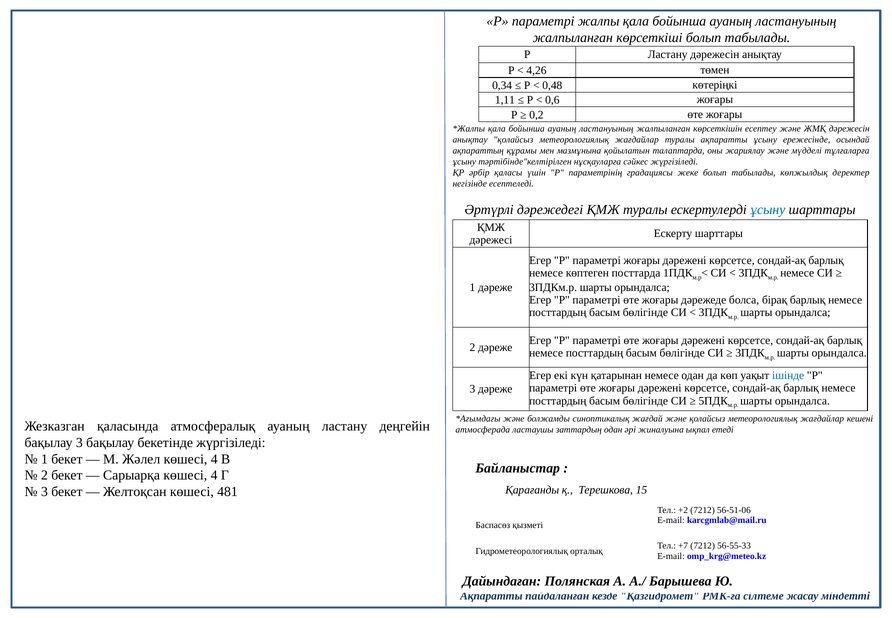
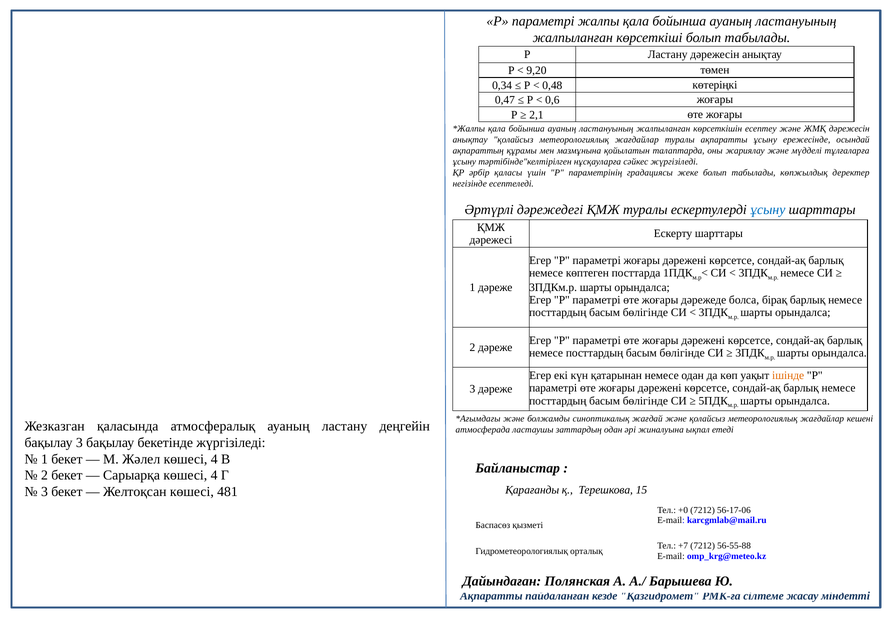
4,26: 4,26 -> 9,20 (536, 71)
1,11: 1,11 -> 0,47 (505, 100)
0,2: 0,2 -> 2,1 (536, 115)
ішінде colour: blue -> orange (788, 375)
+2: +2 -> +0 (683, 510)
56-51-06: 56-51-06 -> 56-17-06 (734, 510)
56-55-33: 56-55-33 -> 56-55-88 (734, 545)
